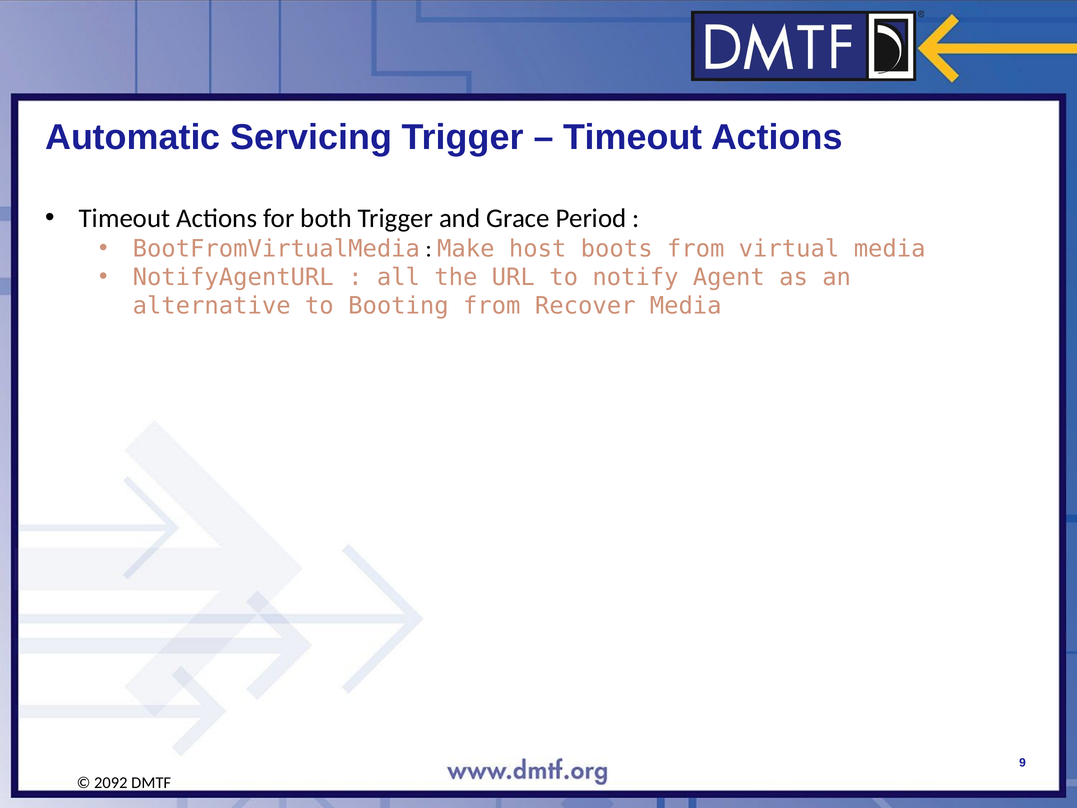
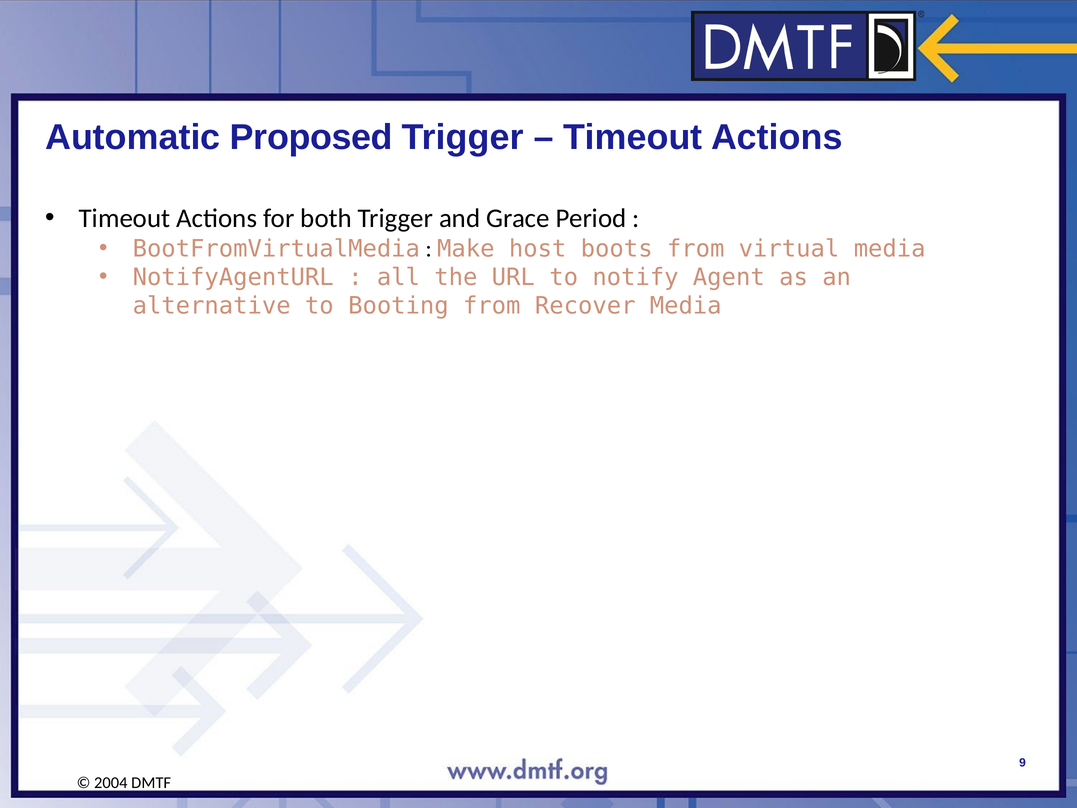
Servicing: Servicing -> Proposed (311, 137)
2092: 2092 -> 2004 (111, 783)
